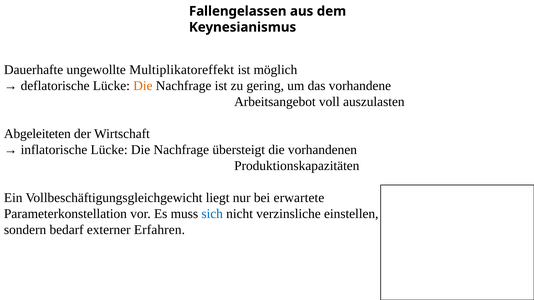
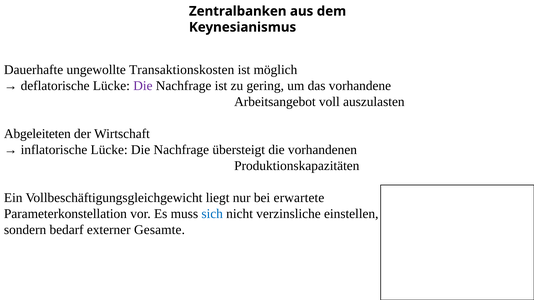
Fallengelassen: Fallengelassen -> Zentralbanken (238, 11)
Multiplikatoreffekt: Multiplikatoreffekt -> Transaktionskosten (182, 70)
Die colour: orange -> purple (143, 86)
Erfahren: Erfahren -> Gesamte (159, 230)
